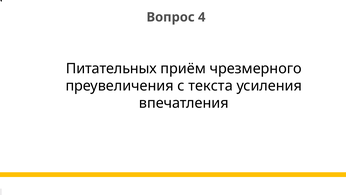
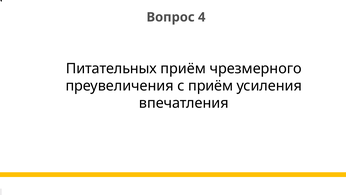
с текста: текста -> приём (211, 86)
